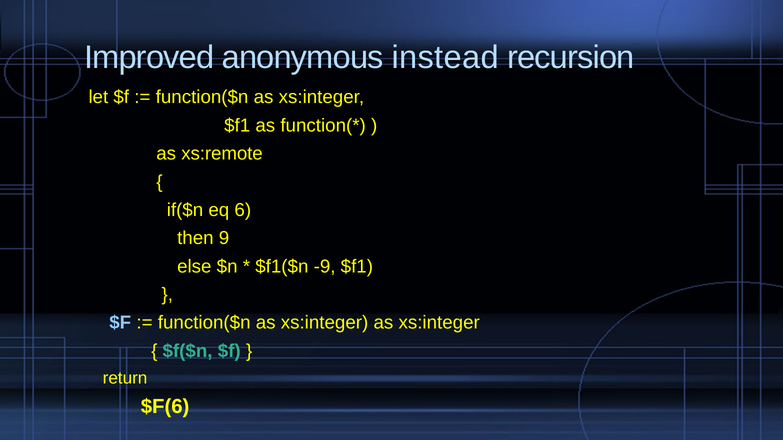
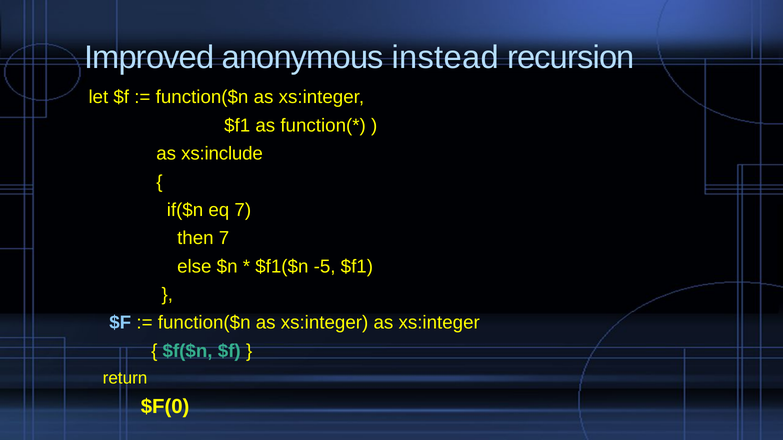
xs:remote: xs:remote -> xs:include (222, 154)
eq 6: 6 -> 7 (243, 210)
then 9: 9 -> 7 (224, 238)
-9: -9 -> -5 (325, 267)
$F(6: $F(6 -> $F(0 (165, 407)
